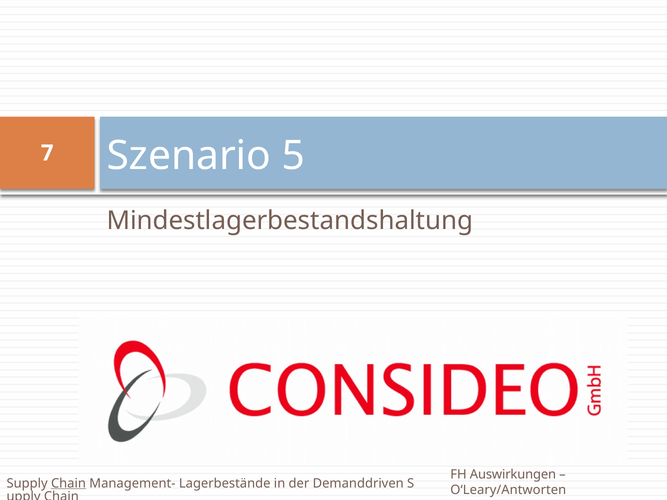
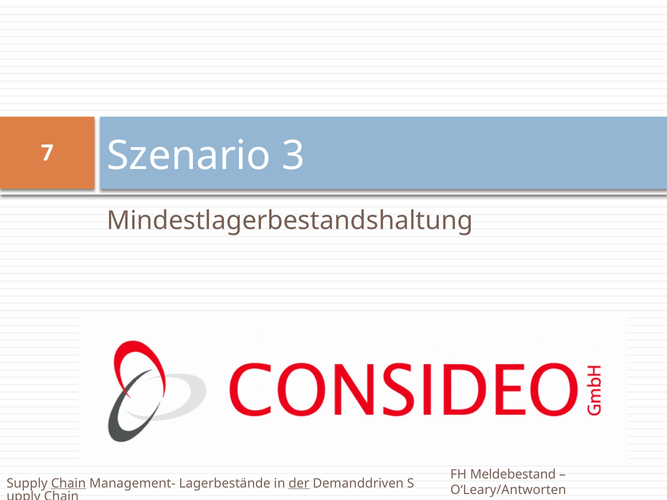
5: 5 -> 3 (293, 156)
Auswirkungen: Auswirkungen -> Meldebestand (513, 474)
der underline: none -> present (299, 484)
